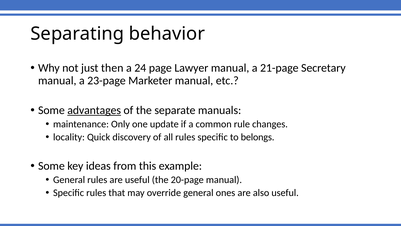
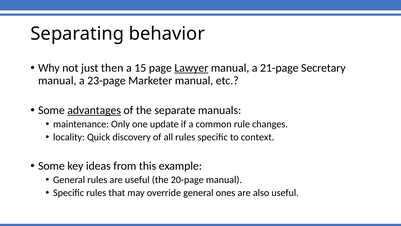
24: 24 -> 15 (140, 68)
Lawyer underline: none -> present (191, 68)
belongs: belongs -> context (258, 137)
